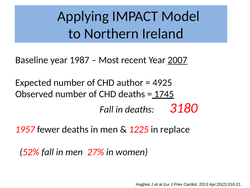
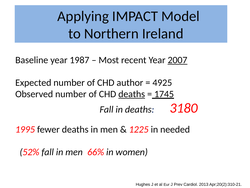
deaths underline: none -> present (132, 94)
1957: 1957 -> 1995 (25, 129)
replace: replace -> needed (175, 129)
27%: 27% -> 66% (96, 152)
